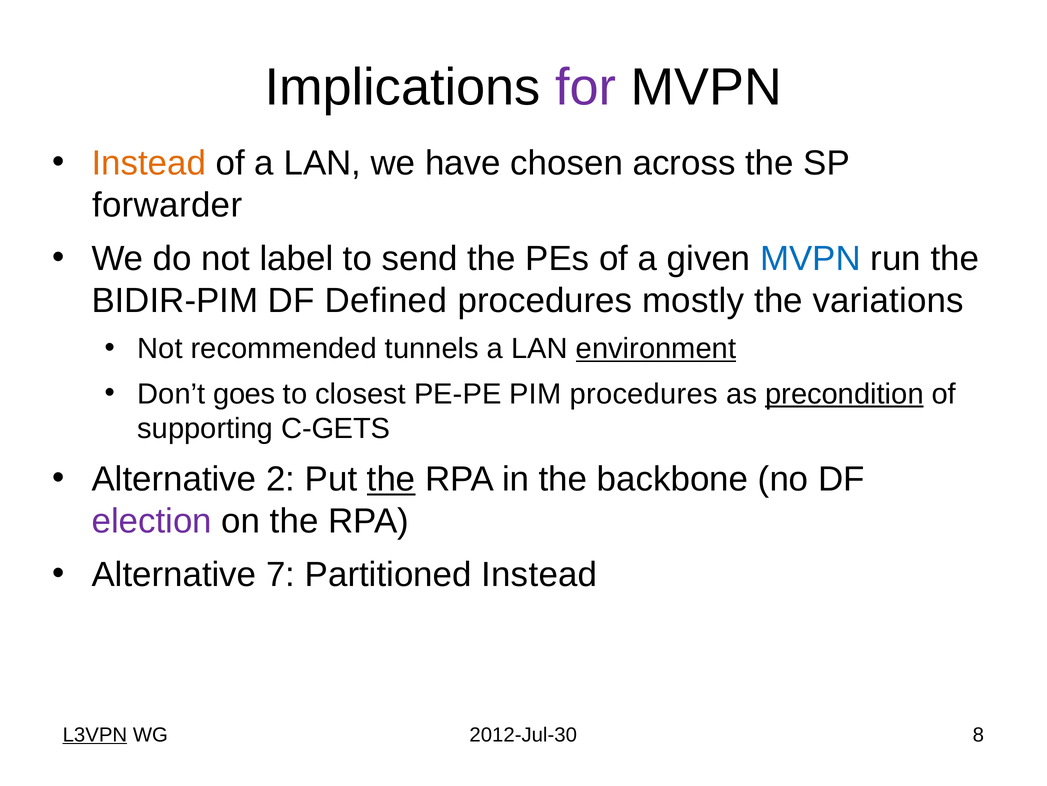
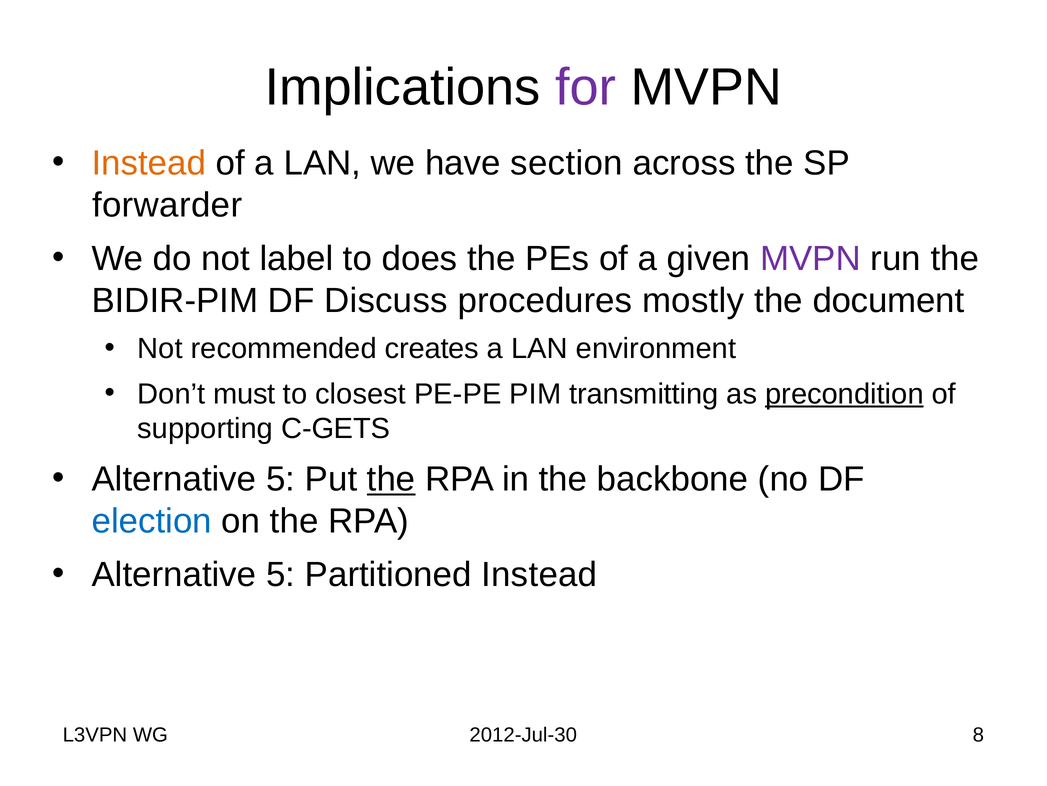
chosen: chosen -> section (567, 163)
send: send -> does (420, 258)
MVPN colour: blue -> purple (810, 258)
Defined: Defined -> Discuss (386, 300)
variations: variations -> document (888, 300)
tunnels: tunnels -> creates (432, 348)
environment underline: present -> none (656, 348)
goes: goes -> must (244, 394)
PIM procedures: procedures -> transmitting (644, 394)
2: 2 -> 5 (281, 479)
election colour: purple -> blue (152, 521)
7: 7 -> 5 (281, 574)
L3VPN underline: present -> none (95, 734)
